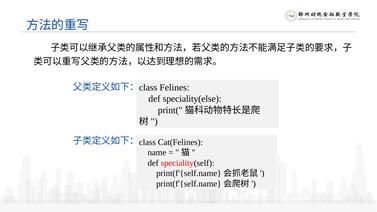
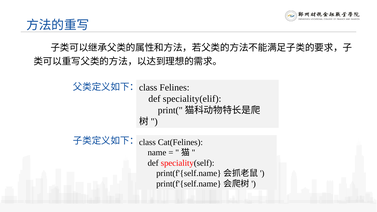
speciality(else: speciality(else -> speciality(elif (192, 99)
